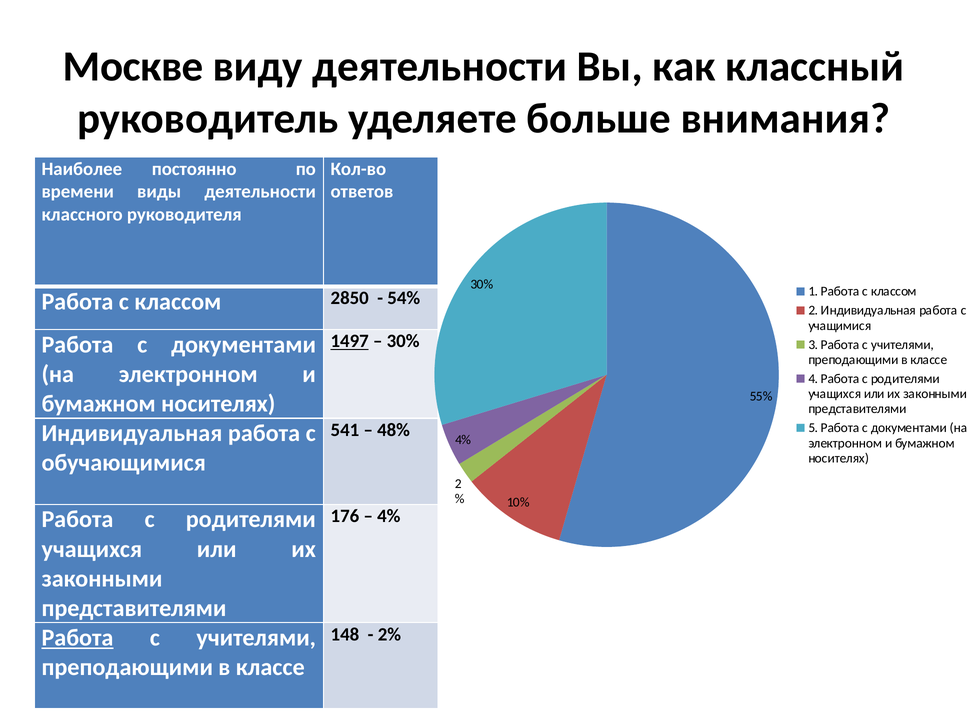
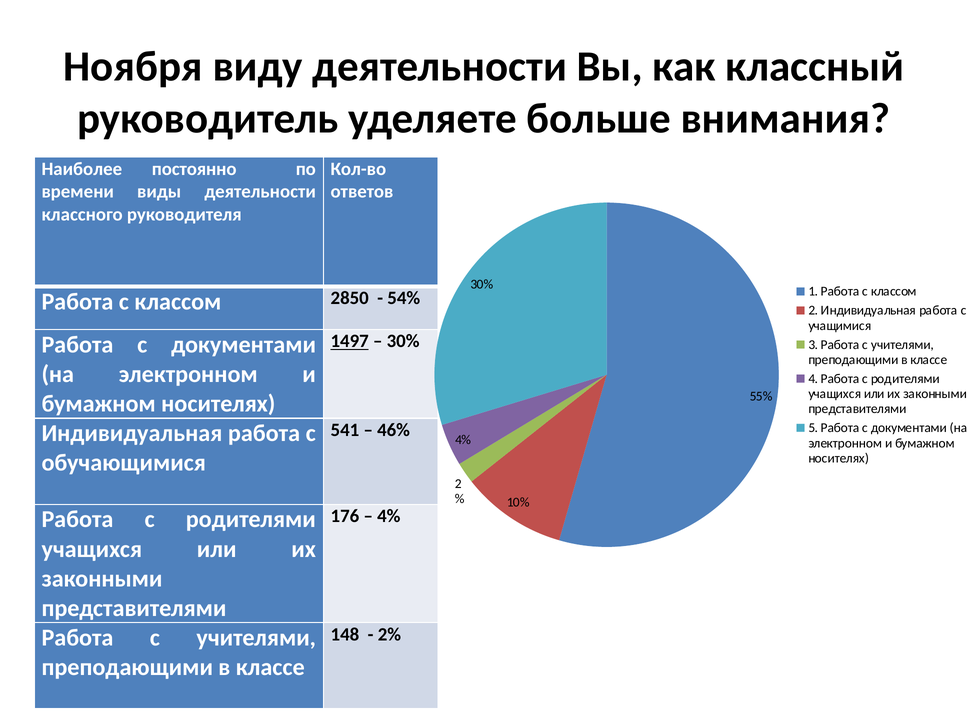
Москве: Москве -> Ноября (133, 67)
48%: 48% -> 46% (394, 430)
Работа underline: present -> none (77, 638)
